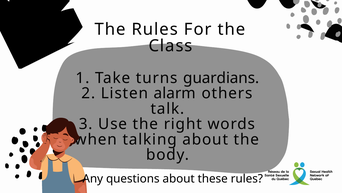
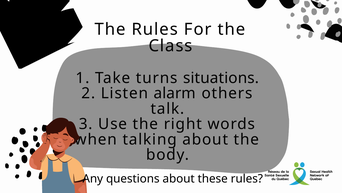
guardians: guardians -> situations (221, 78)
